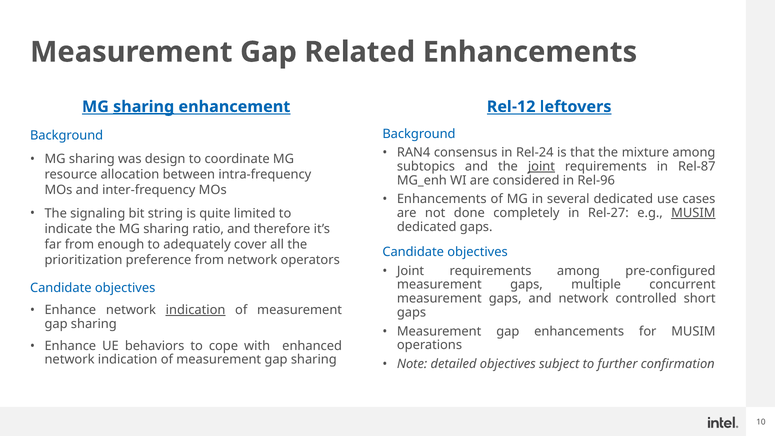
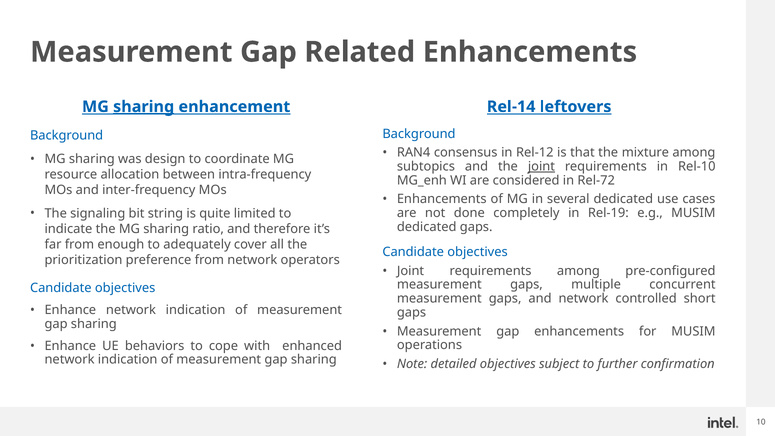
Rel-12: Rel-12 -> Rel-14 (511, 107)
Rel-24: Rel-24 -> Rel-12 (535, 152)
Rel-87: Rel-87 -> Rel-10 (697, 166)
Rel-96: Rel-96 -> Rel-72 (596, 180)
Rel-27: Rel-27 -> Rel-19 (608, 213)
MUSIM underline: present -> none (693, 213)
indication underline: present -> none (196, 310)
